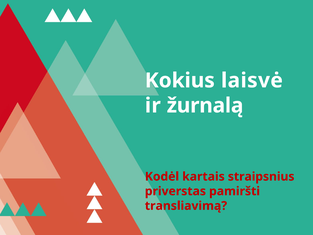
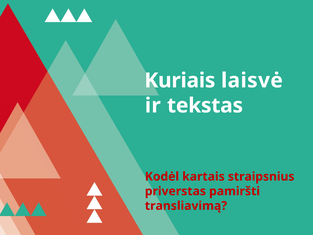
Kokius: Kokius -> Kuriais (180, 80)
žurnalą: žurnalą -> tekstas (205, 105)
